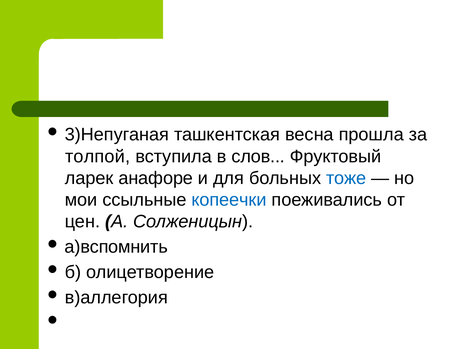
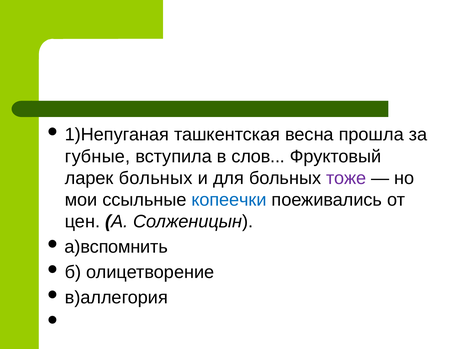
3)Непуганая: 3)Непуганая -> 1)Непуганая (117, 135)
толпой: толпой -> губные (98, 157)
ларек анафоре: анафоре -> больных (156, 178)
тоже colour: blue -> purple (346, 178)
